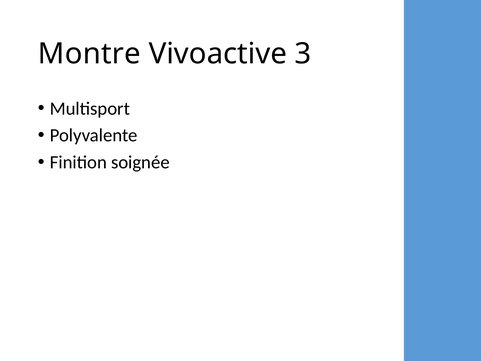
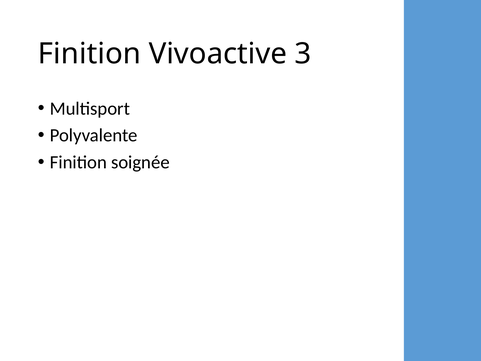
Montre: Montre -> Finition (89, 54)
